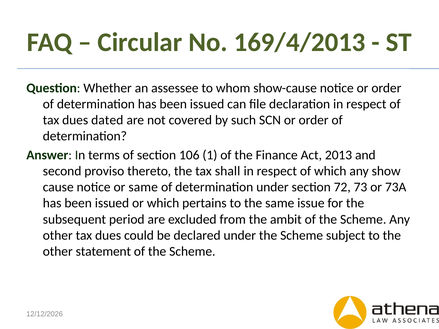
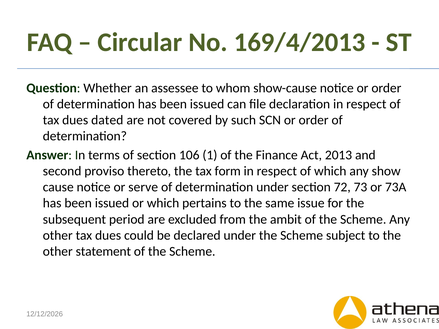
shall: shall -> form (228, 171)
or same: same -> serve (143, 187)
